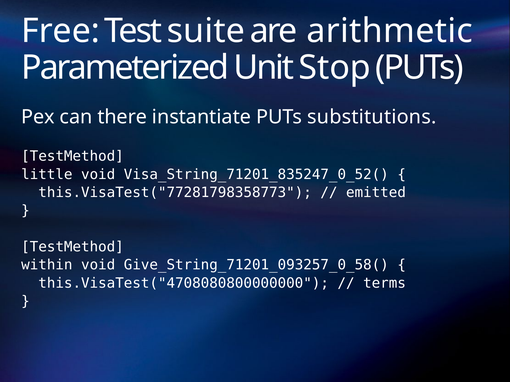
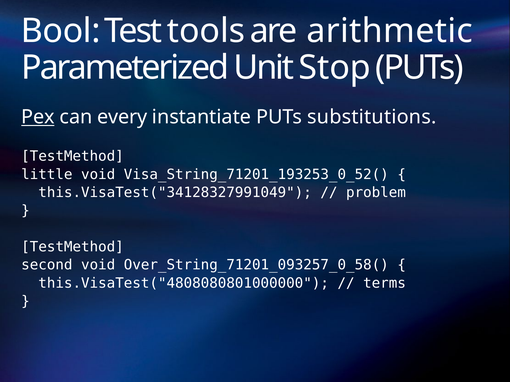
Free: Free -> Bool (61, 31)
suite: suite -> tools (206, 31)
Pex underline: none -> present (38, 117)
there: there -> every (122, 117)
Visa_String_71201_835247_0_52(: Visa_String_71201_835247_0_52( -> Visa_String_71201_193253_0_52( (256, 175)
this.VisaTest("77281798358773: this.VisaTest("77281798358773 -> this.VisaTest("34128327991049 (175, 193)
emitted: emitted -> problem (376, 193)
within: within -> second (47, 265)
Give_String_71201_093257_0_58(: Give_String_71201_093257_0_58( -> Over_String_71201_093257_0_58( (256, 265)
this.VisaTest("4708080800000000: this.VisaTest("4708080800000000 -> this.VisaTest("4808080801000000 (184, 283)
